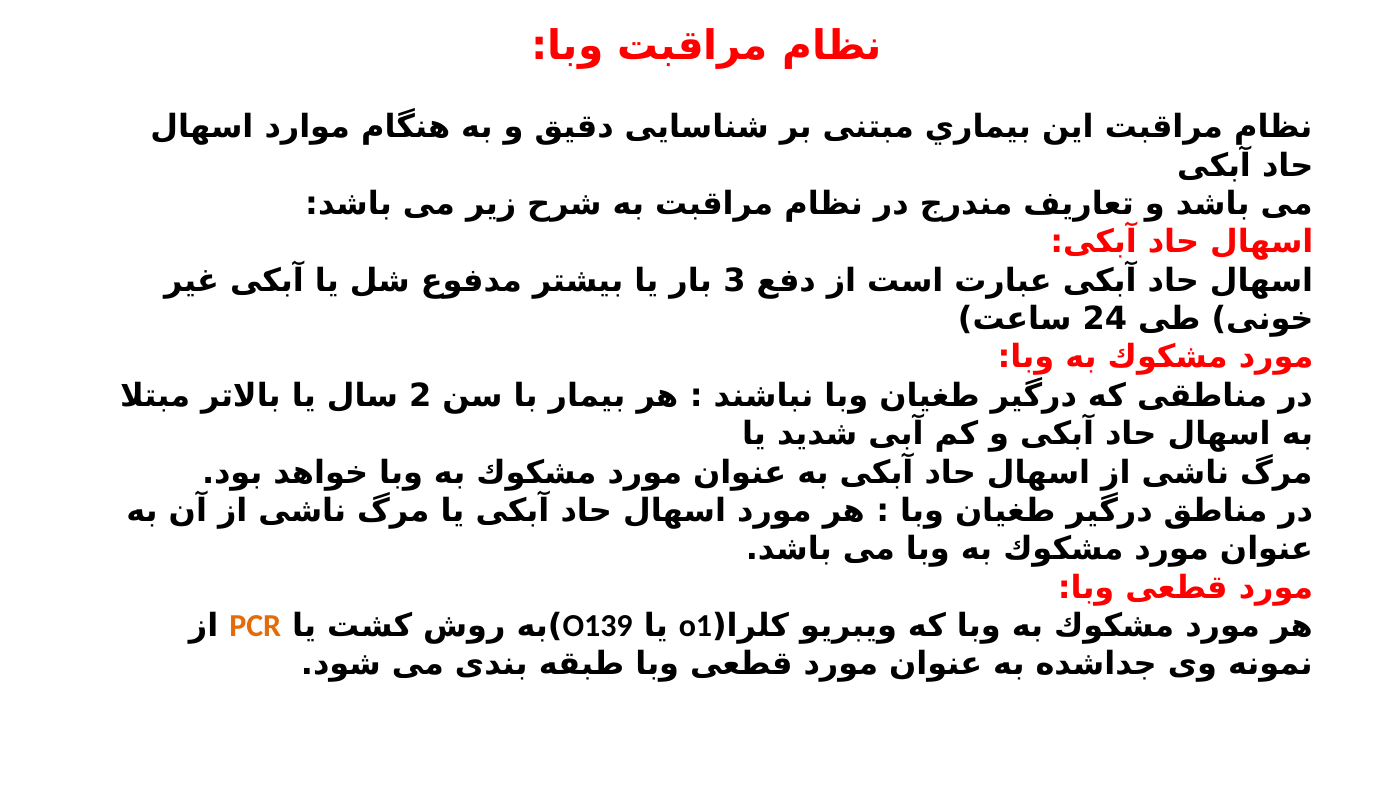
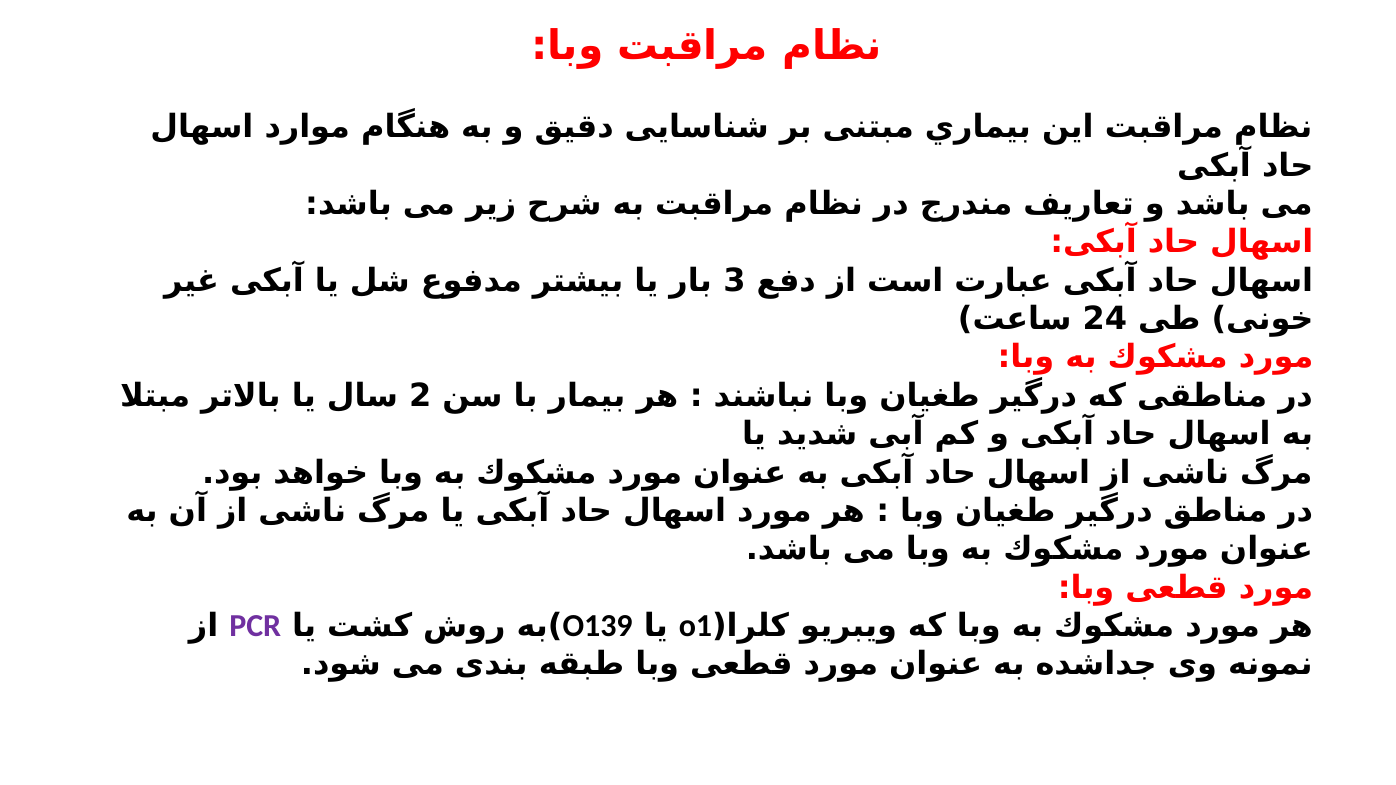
PCR colour: orange -> purple (255, 626)
